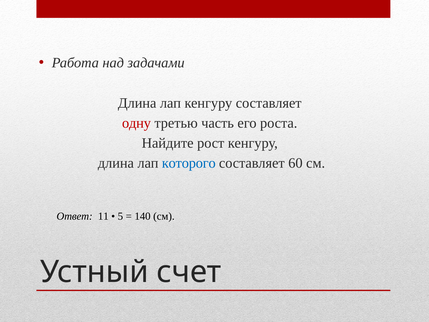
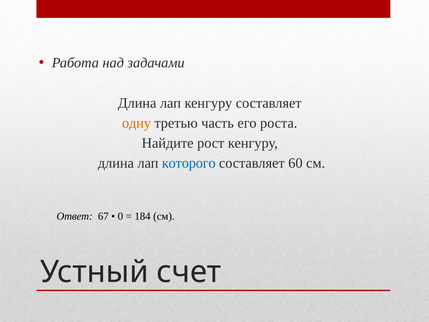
одну colour: red -> orange (136, 123)
11: 11 -> 67 (103, 216)
5: 5 -> 0 (120, 216)
140: 140 -> 184 (143, 216)
